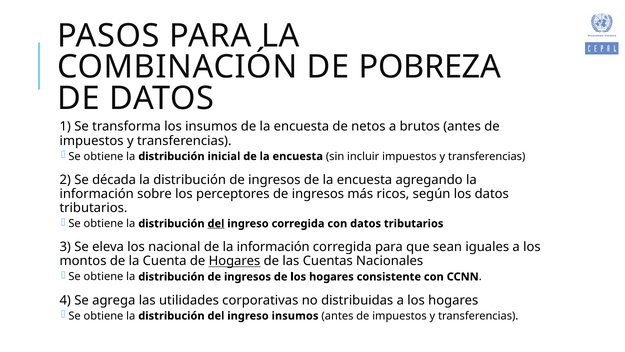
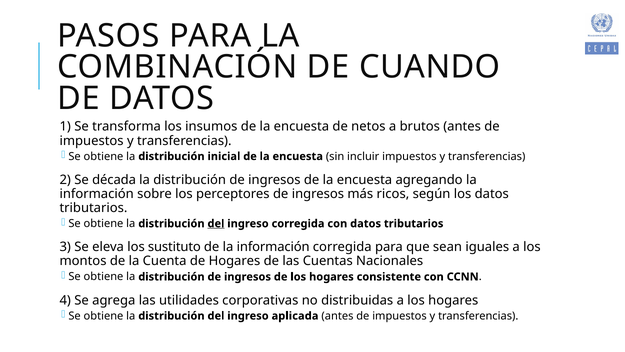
POBREZA: POBREZA -> CUANDO (430, 67)
nacional: nacional -> sustituto (174, 247)
Hogares underline: present -> none (234, 261)
ingreso insumos: insumos -> aplicada (295, 316)
